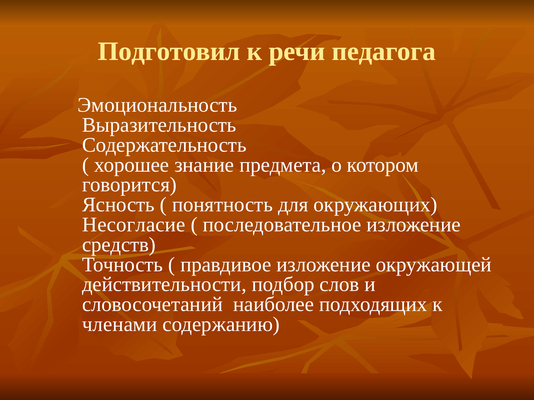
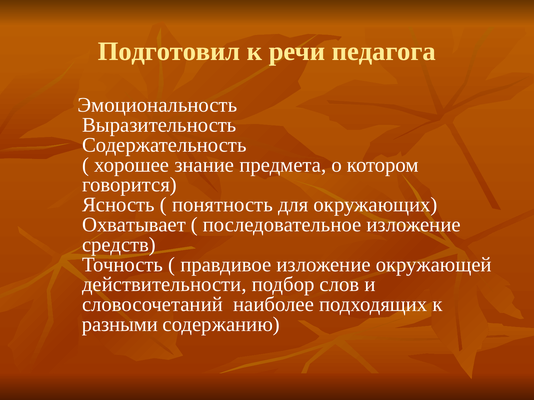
Несогласие: Несогласие -> Охватывает (134, 225)
членами: членами -> разными (120, 325)
